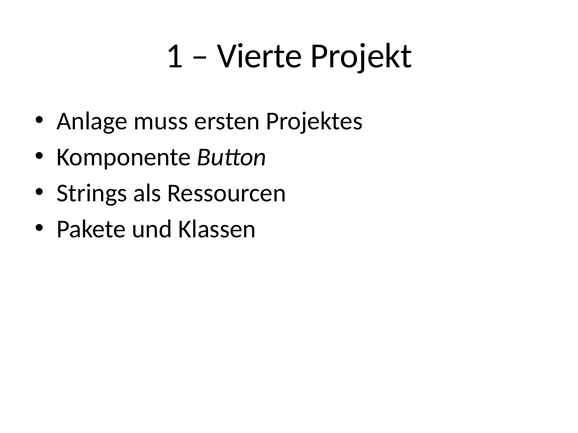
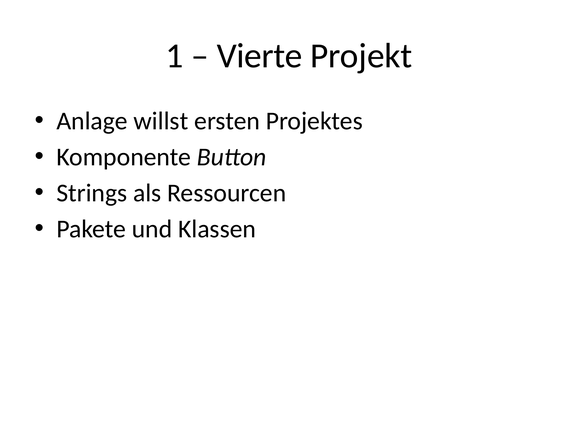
muss: muss -> willst (161, 121)
